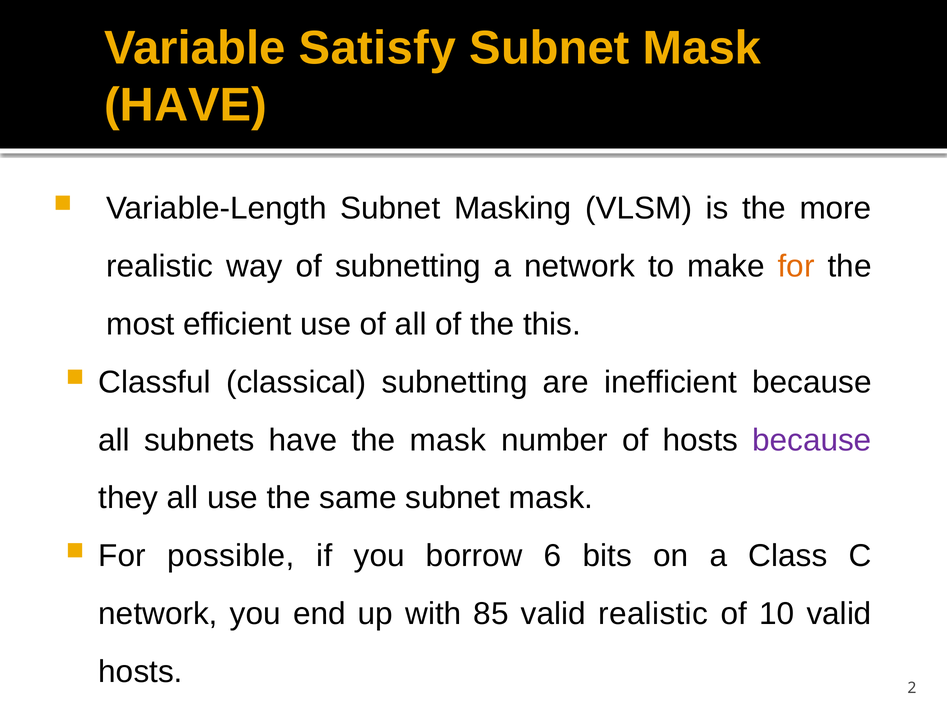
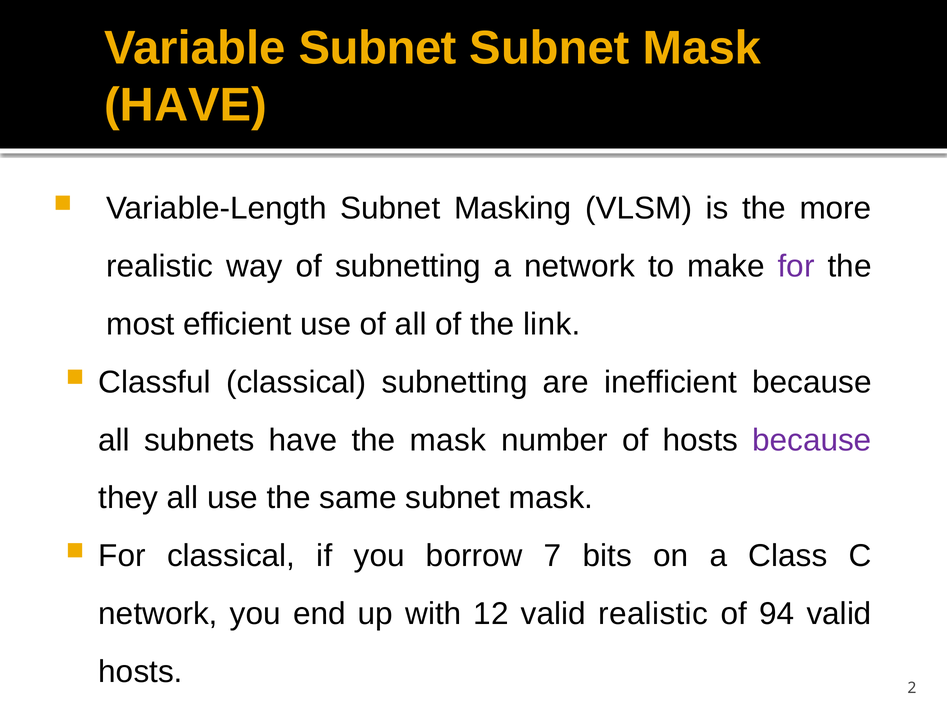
Variable Satisfy: Satisfy -> Subnet (378, 48)
for colour: orange -> purple (796, 266)
this: this -> link (552, 324)
For possible: possible -> classical (231, 556)
6: 6 -> 7 (553, 556)
85: 85 -> 12 (491, 614)
10: 10 -> 94 (777, 614)
